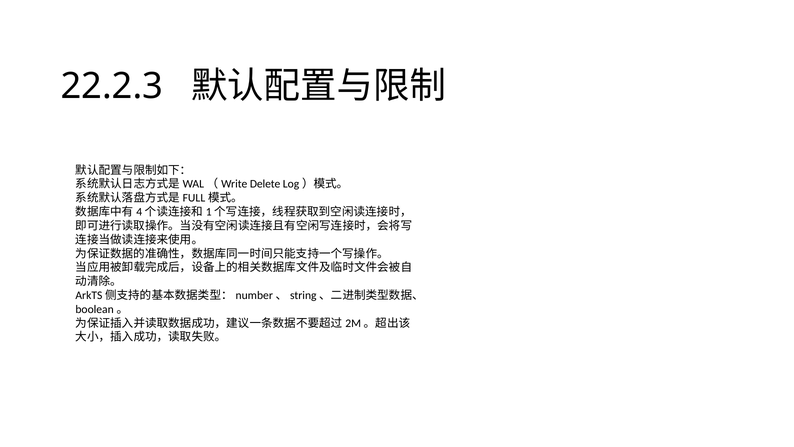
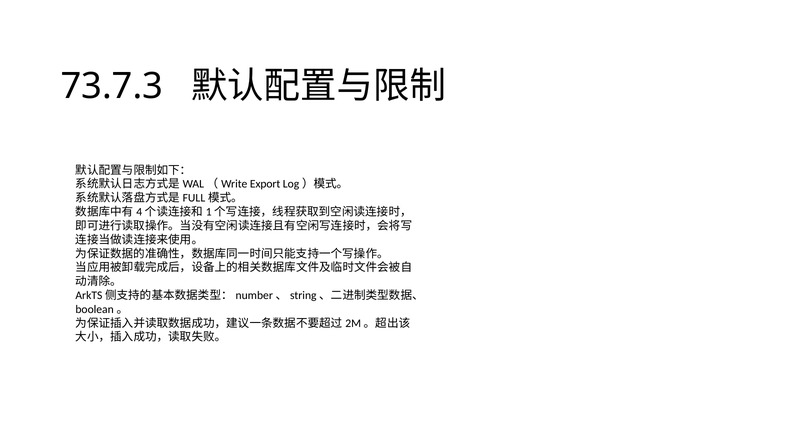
22.2.3: 22.2.3 -> 73.7.3 (112, 86)
Delete: Delete -> Export (265, 184)
